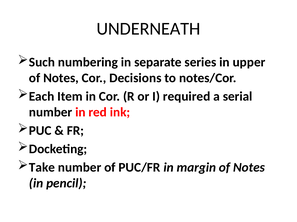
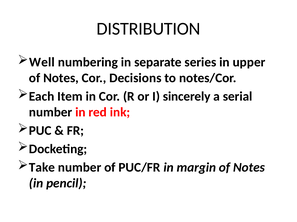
UNDERNEATH: UNDERNEATH -> DISTRIBUTION (149, 29)
Such: Such -> Well (42, 62)
required: required -> sincerely (187, 97)
